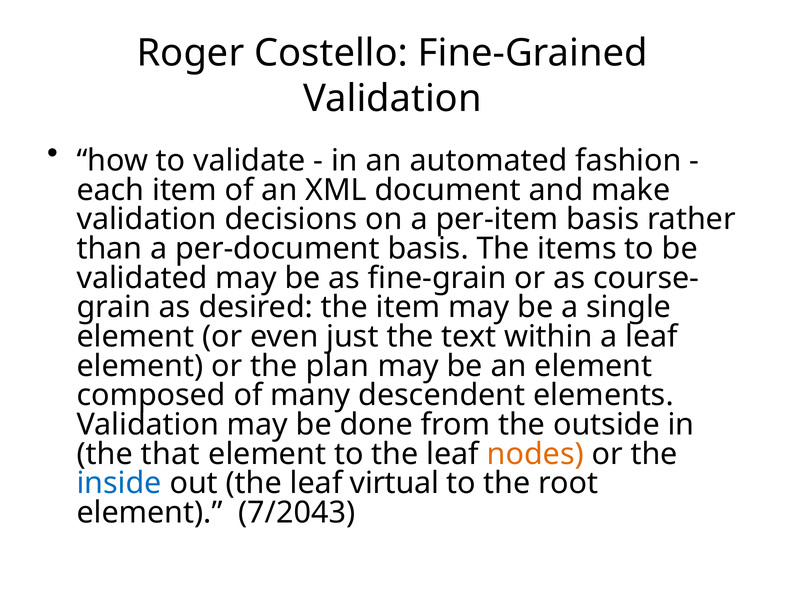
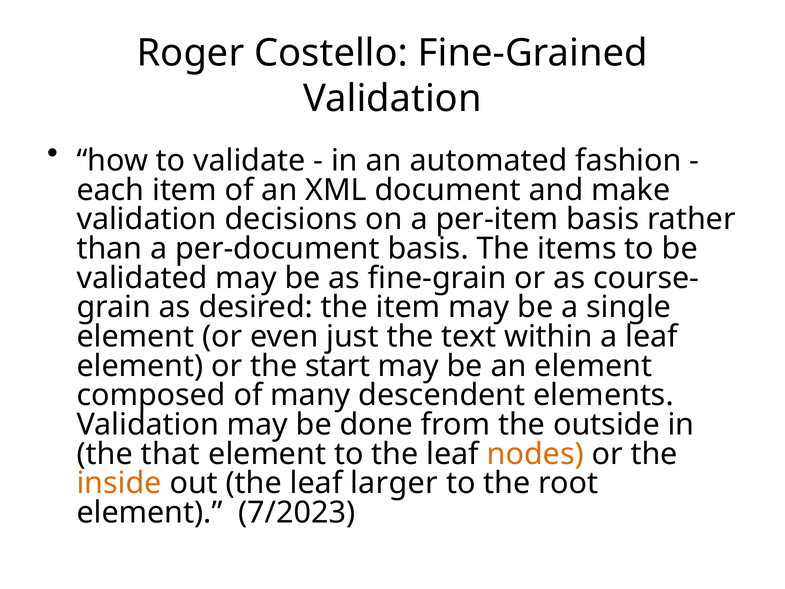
plan: plan -> start (338, 366)
inside colour: blue -> orange (119, 483)
virtual: virtual -> larger (394, 483)
7/2043: 7/2043 -> 7/2023 (297, 513)
